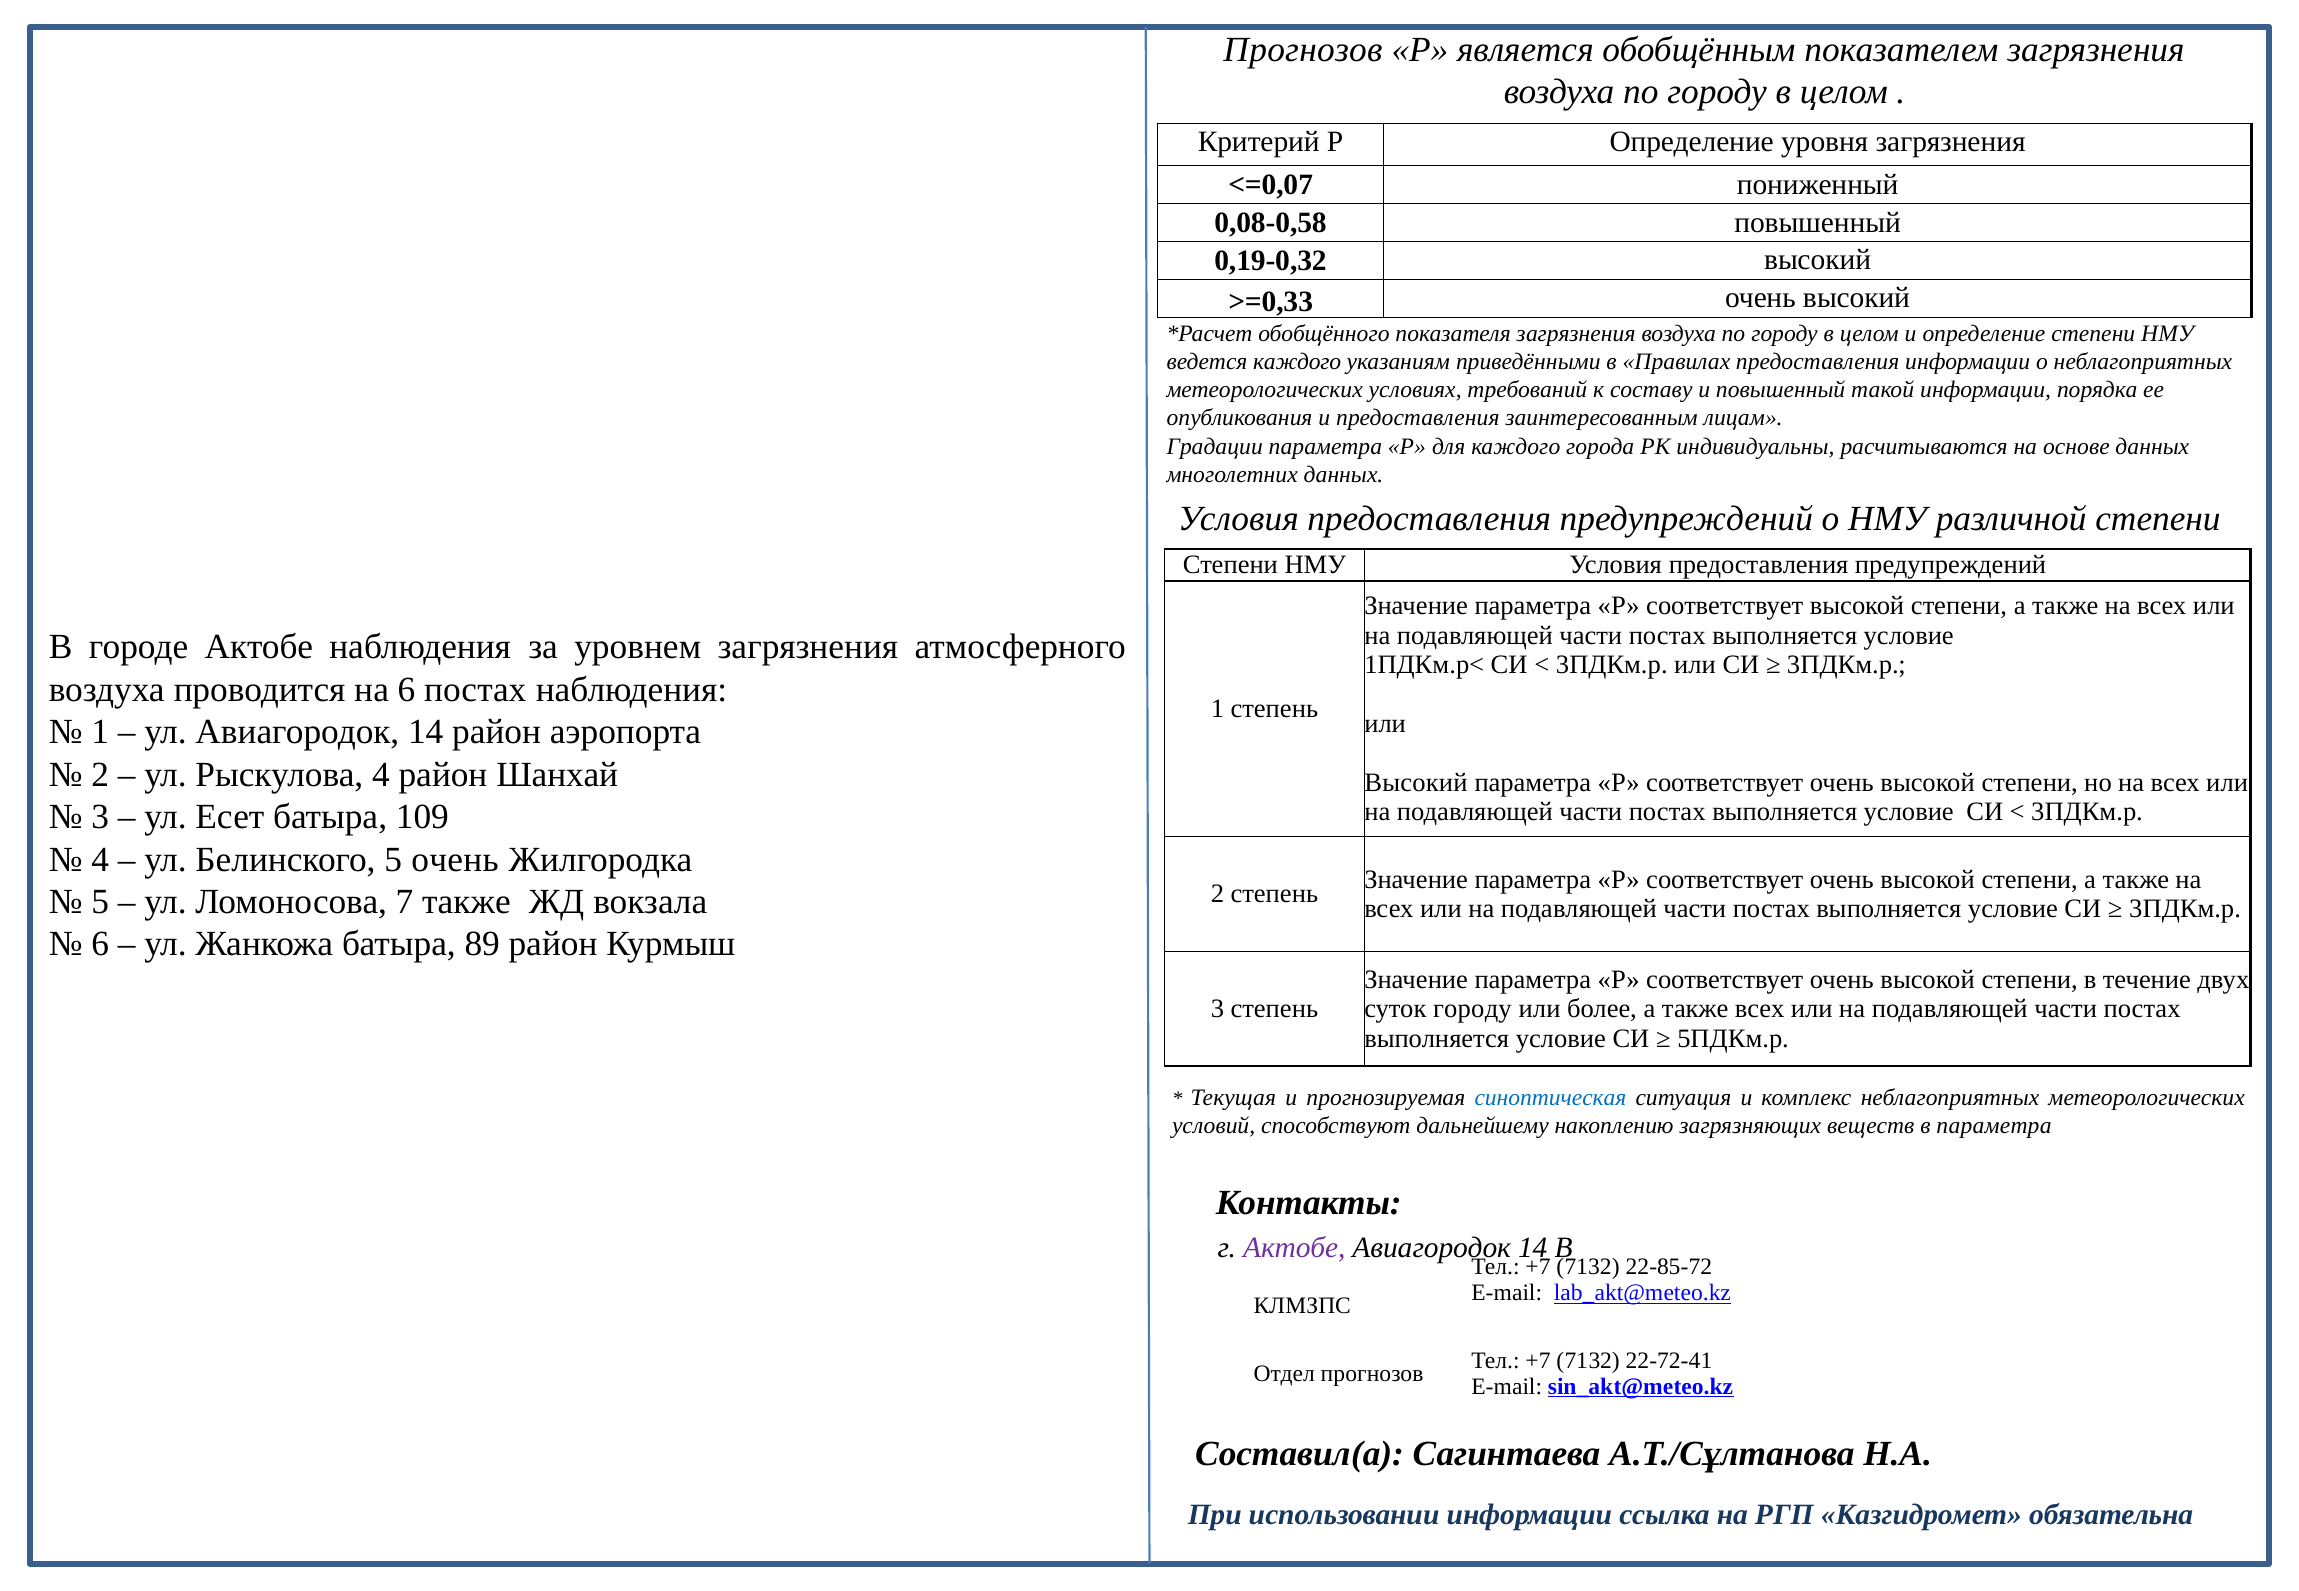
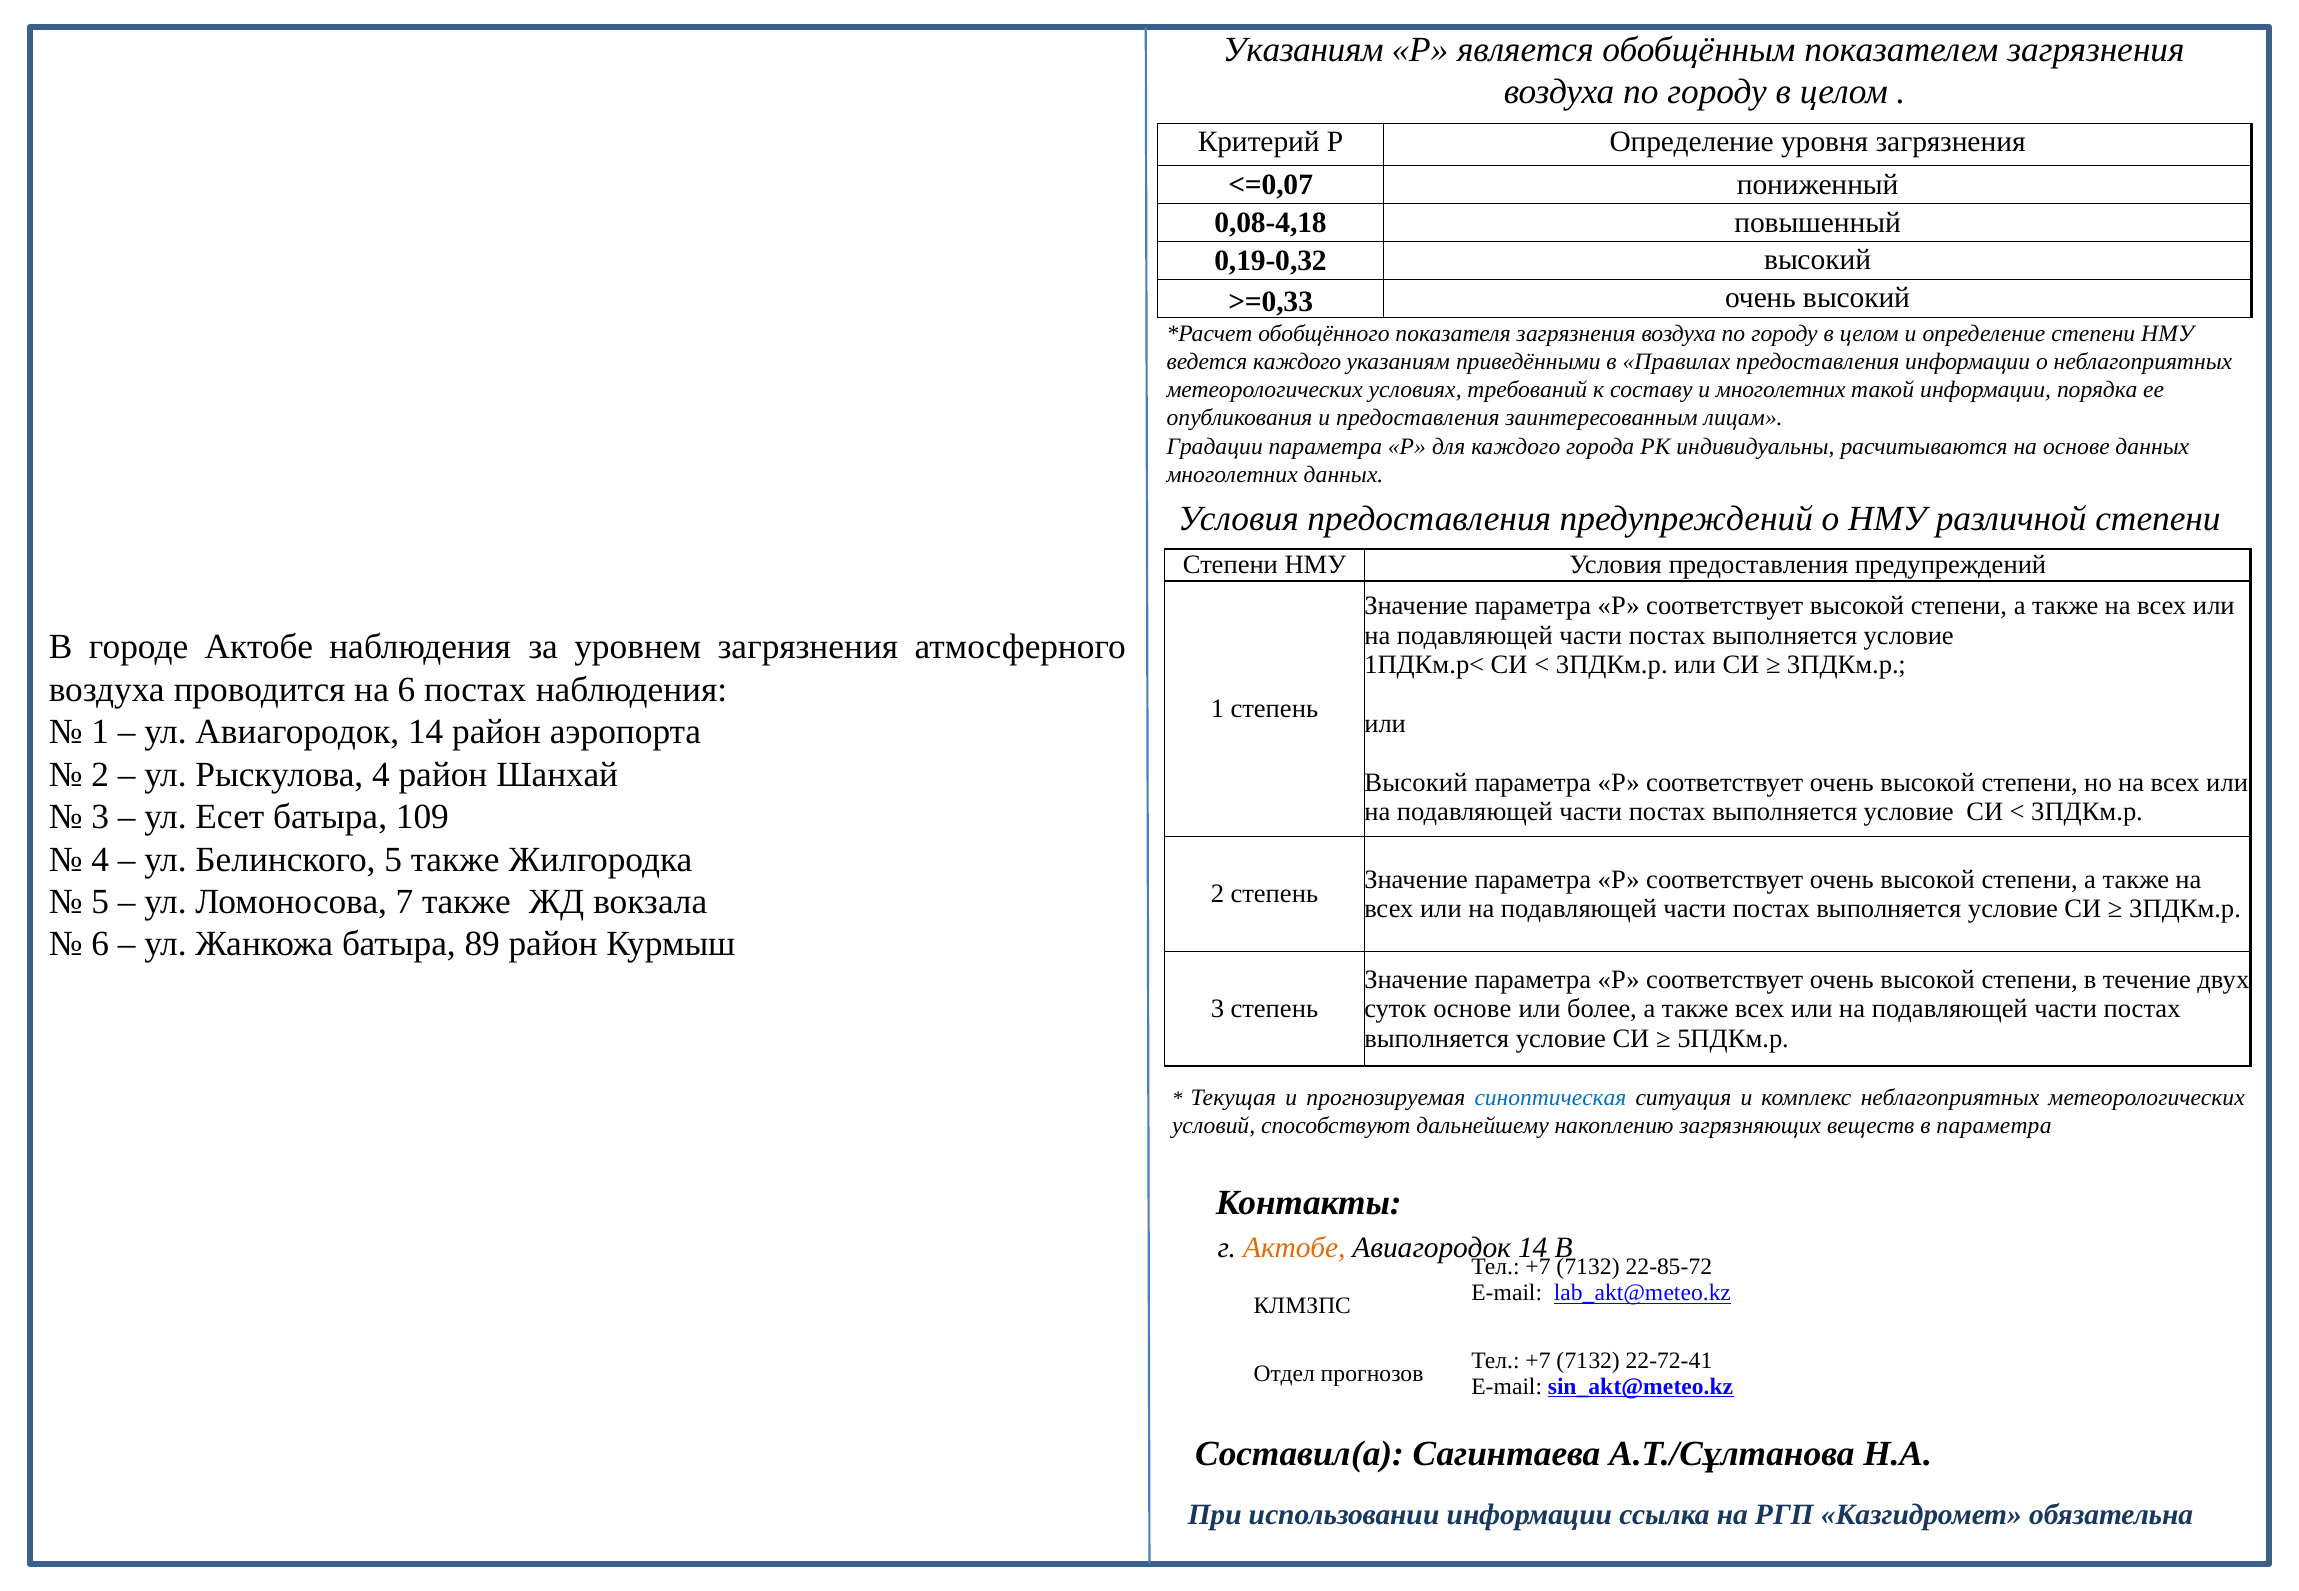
Прогнозов: Прогнозов -> Указаниям (1303, 50)
0,08-0,58: 0,08-0,58 -> 0,08-4,18 (1271, 223)
и повышенный: повышенный -> многолетних (1781, 390)
5 очень: очень -> также (455, 860)
суток городу: городу -> основе (1472, 1009)
Актобе colour: purple -> orange (1294, 1249)
